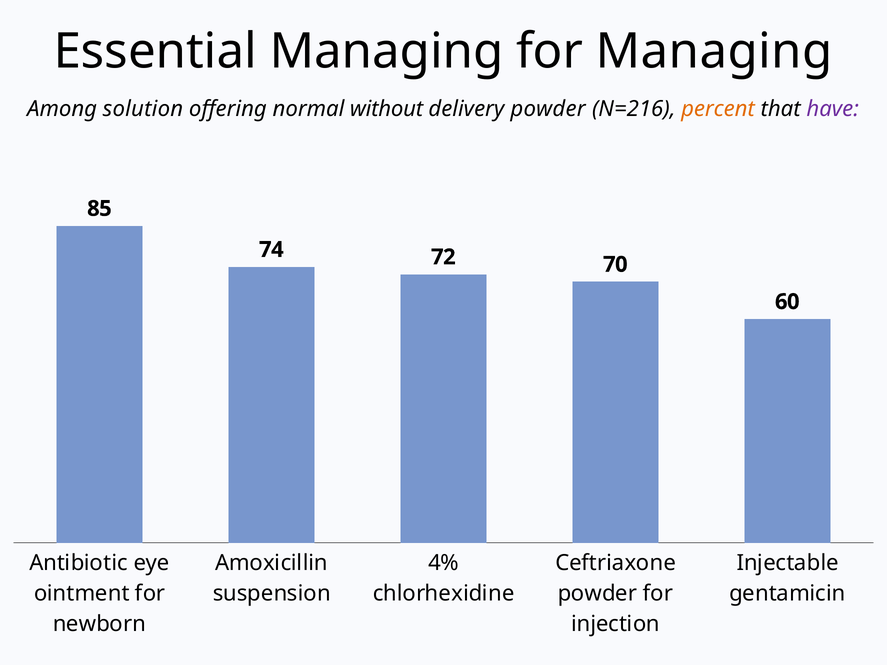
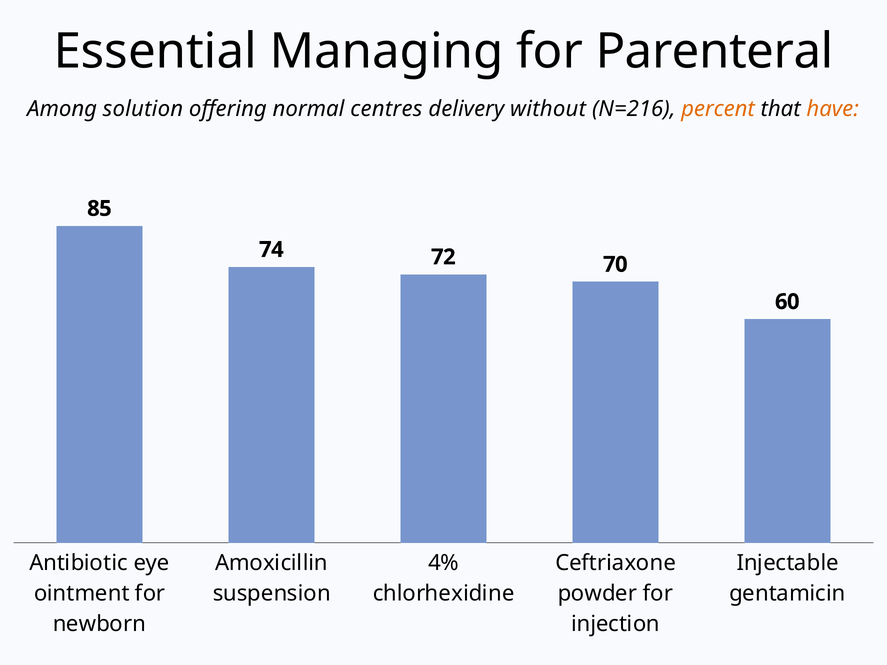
for Managing: Managing -> Parenteral (715, 51)
without: without -> centres (386, 109)
delivery powder: powder -> without (548, 109)
have colour: purple -> orange (833, 109)
